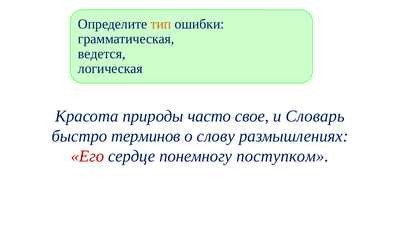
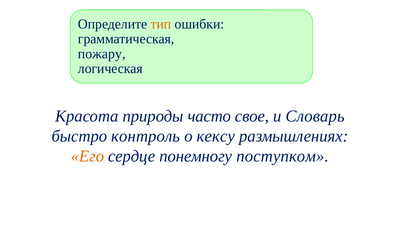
ведется: ведется -> пожару (102, 54)
терминов: терминов -> контроль (146, 136)
слову: слову -> кексу (216, 136)
Его colour: red -> orange (87, 156)
